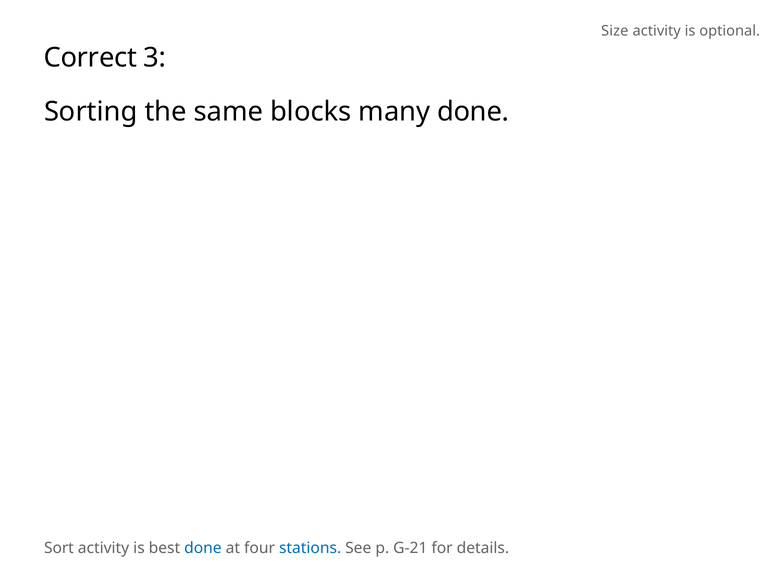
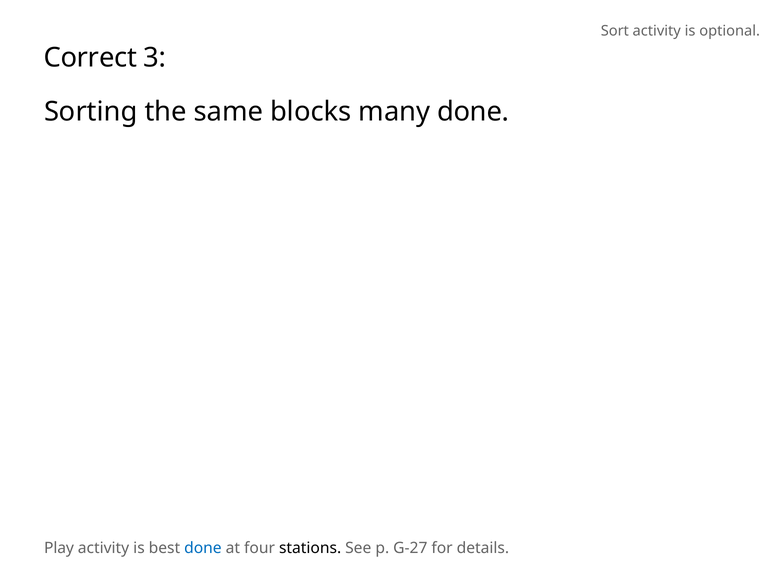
Size: Size -> Sort (615, 31)
Sort: Sort -> Play (59, 549)
stations colour: blue -> black (310, 549)
G-21: G-21 -> G-27 (410, 549)
